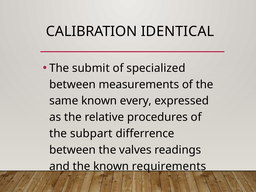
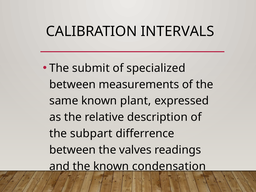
IDENTICAL: IDENTICAL -> INTERVALS (178, 31)
every: every -> plant (136, 101)
procedures: procedures -> description (157, 117)
requirements: requirements -> condensation (169, 166)
